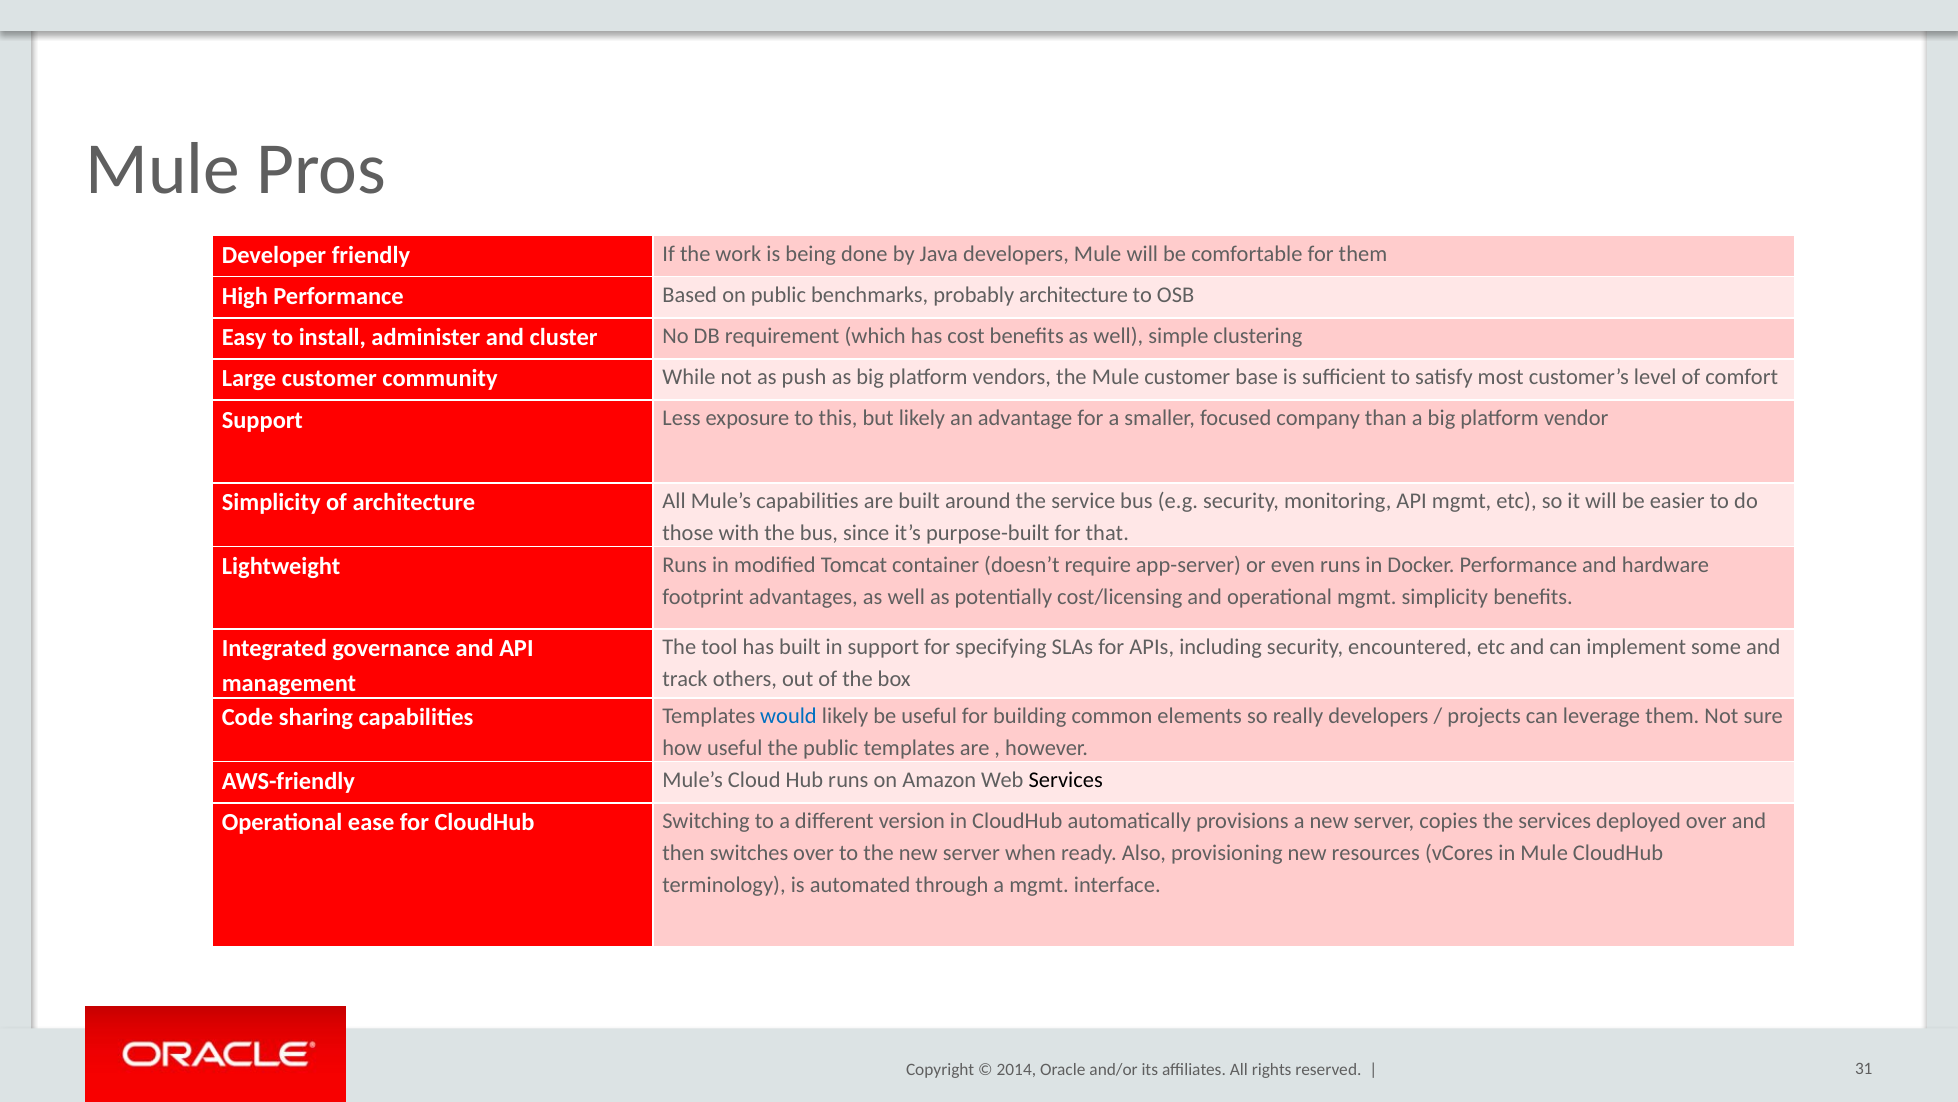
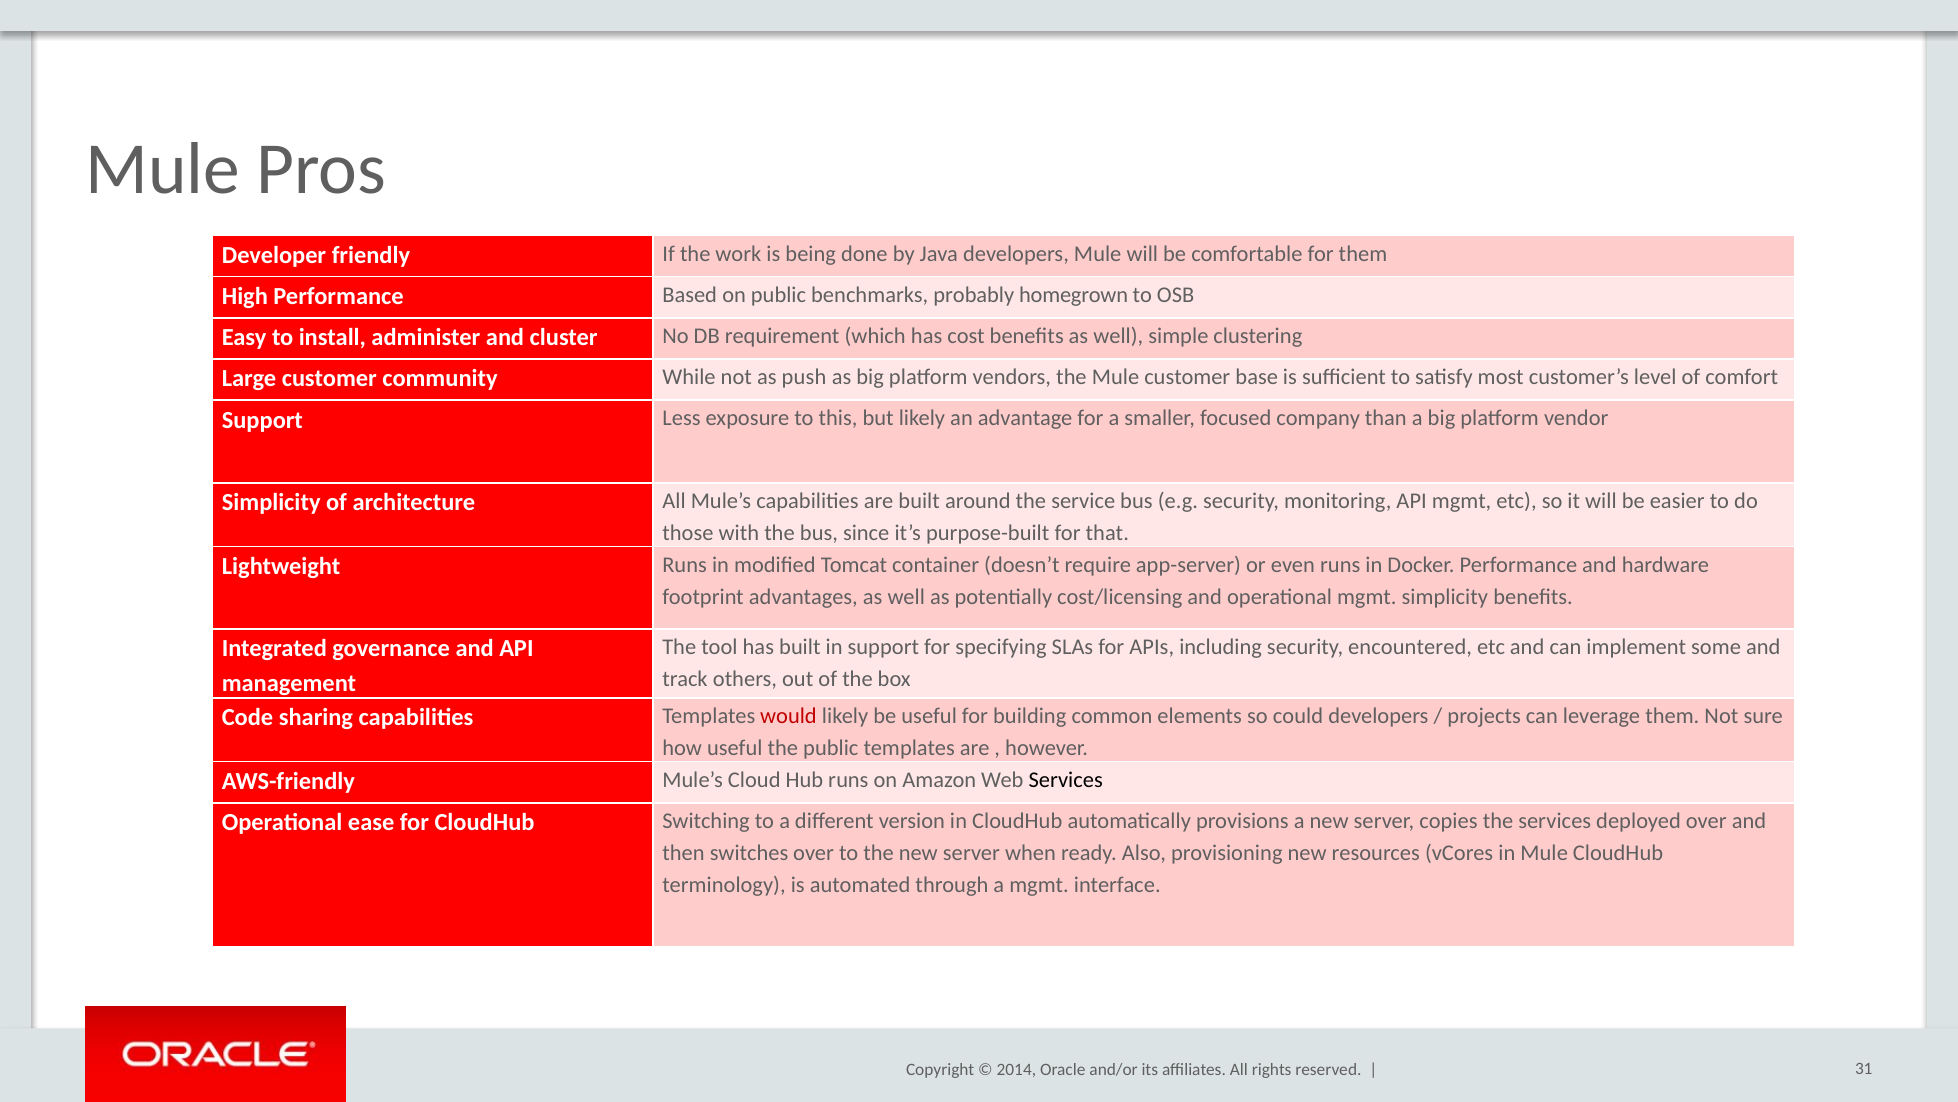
probably architecture: architecture -> homegrown (1074, 295)
would colour: blue -> red (788, 716)
really: really -> could (1298, 716)
